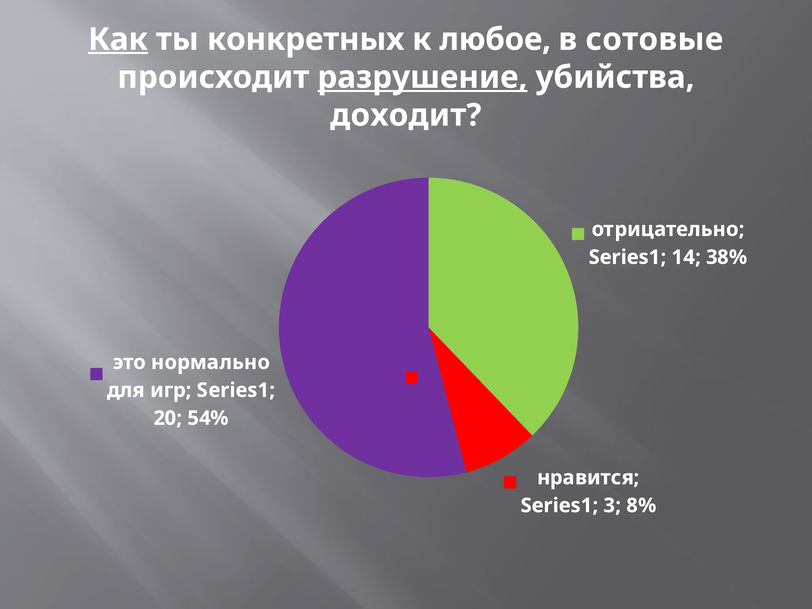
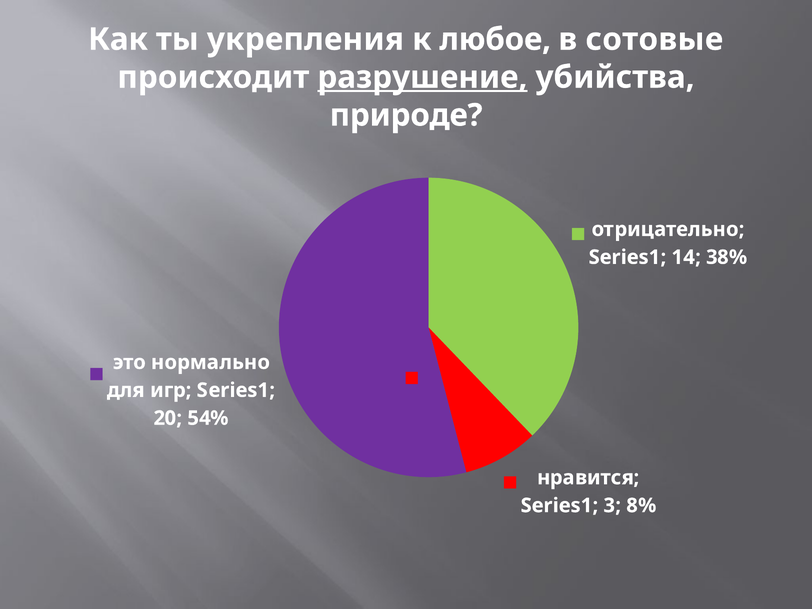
Как underline: present -> none (118, 39)
конкретных: конкретных -> укрепления (305, 39)
доходит: доходит -> природе (406, 115)
